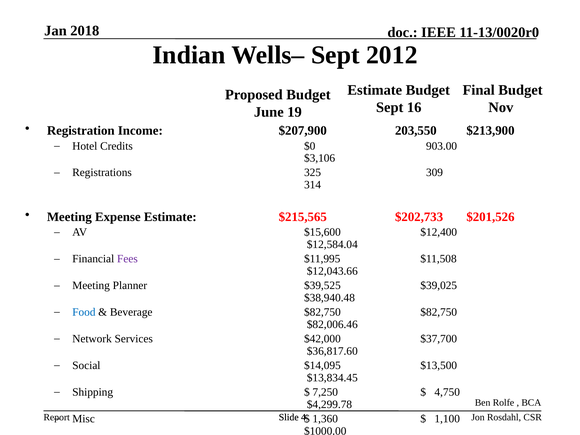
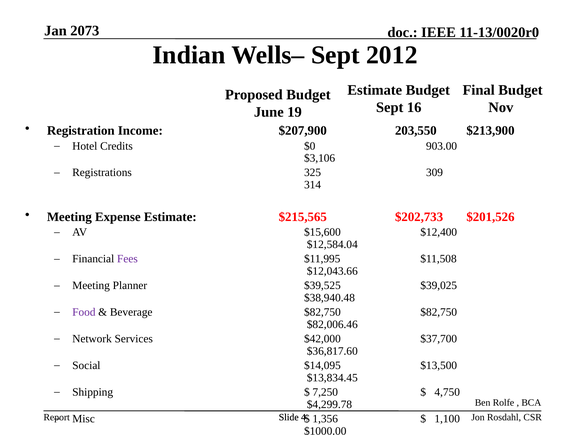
2018: 2018 -> 2073 (85, 31)
Food colour: blue -> purple (84, 312)
1,360: 1,360 -> 1,356 (325, 419)
